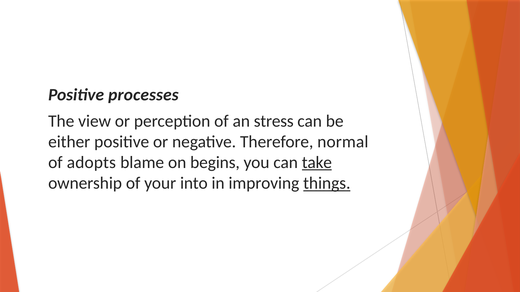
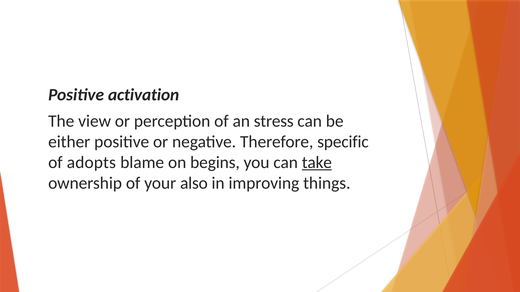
processes: processes -> activation (144, 95)
normal: normal -> specific (343, 142)
into: into -> also (194, 184)
things underline: present -> none (327, 184)
